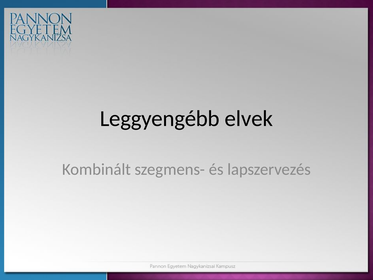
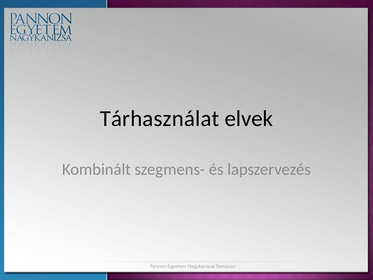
Leggyengébb: Leggyengébb -> Tárhasználat (160, 118)
